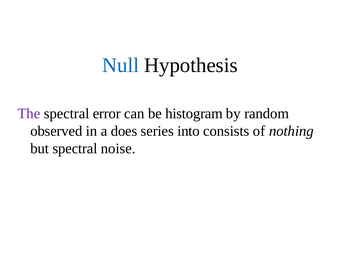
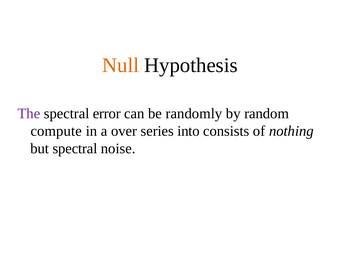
Null colour: blue -> orange (121, 65)
histogram: histogram -> randomly (194, 114)
observed: observed -> compute (56, 131)
does: does -> over (124, 131)
